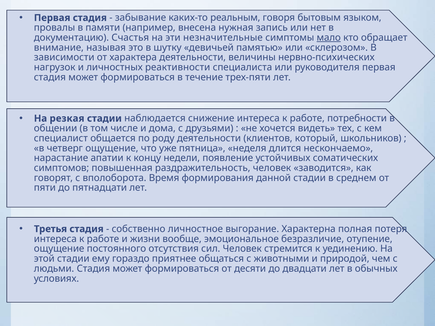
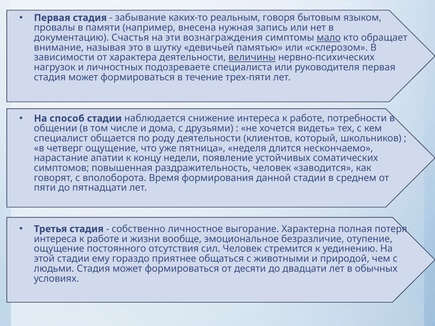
незначительные: незначительные -> вознаграждения (223, 38)
величины underline: none -> present (252, 57)
реактивности: реактивности -> подозреваете (178, 67)
резкая: резкая -> способ (67, 119)
